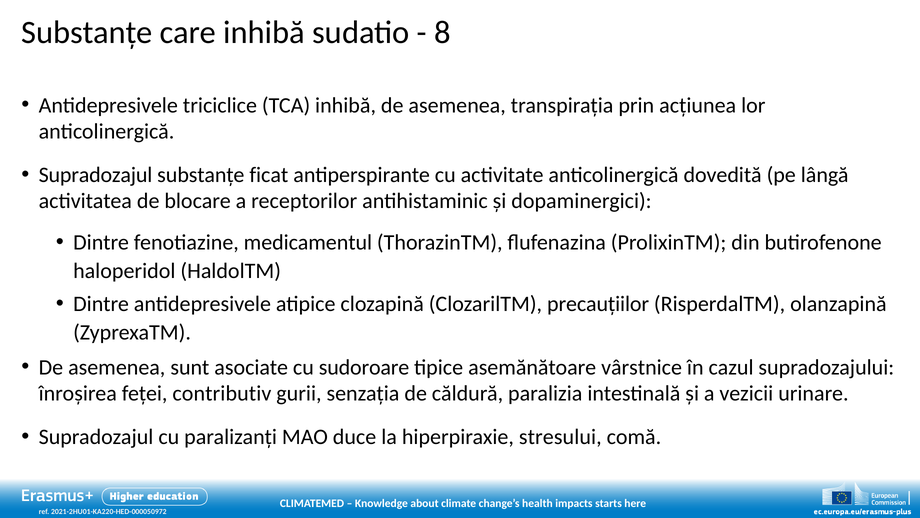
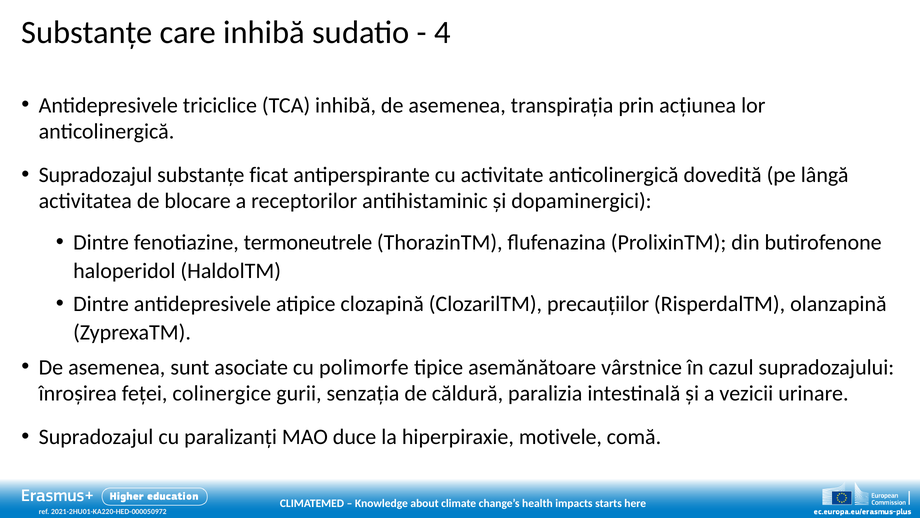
8: 8 -> 4 (442, 32)
medicamentul: medicamentul -> termoneutrele (308, 242)
sudoroare: sudoroare -> polimorfe (364, 367)
contributiv: contributiv -> colinergice (222, 393)
stresului: stresului -> motivele (560, 436)
